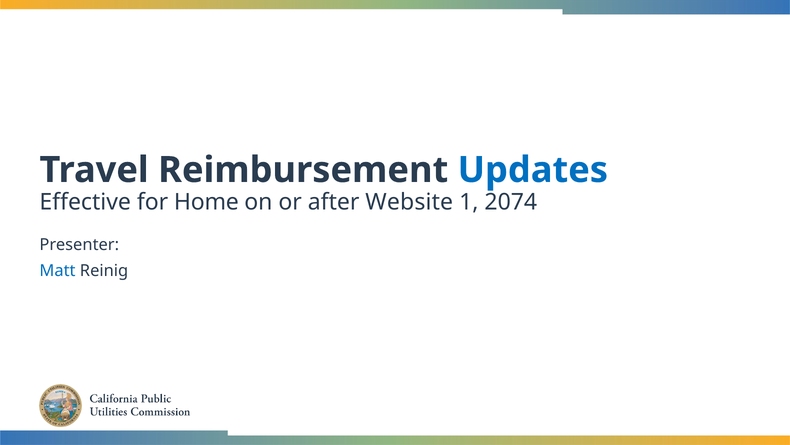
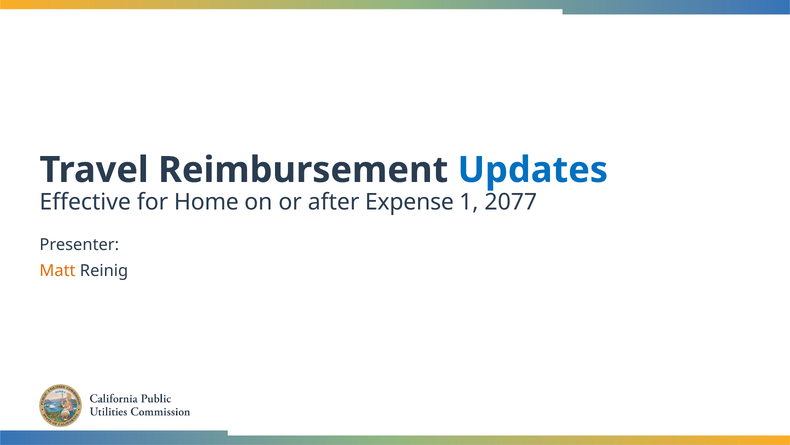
Website: Website -> Expense (409, 202)
2074: 2074 -> 2077 (511, 202)
Matt colour: blue -> orange (58, 271)
